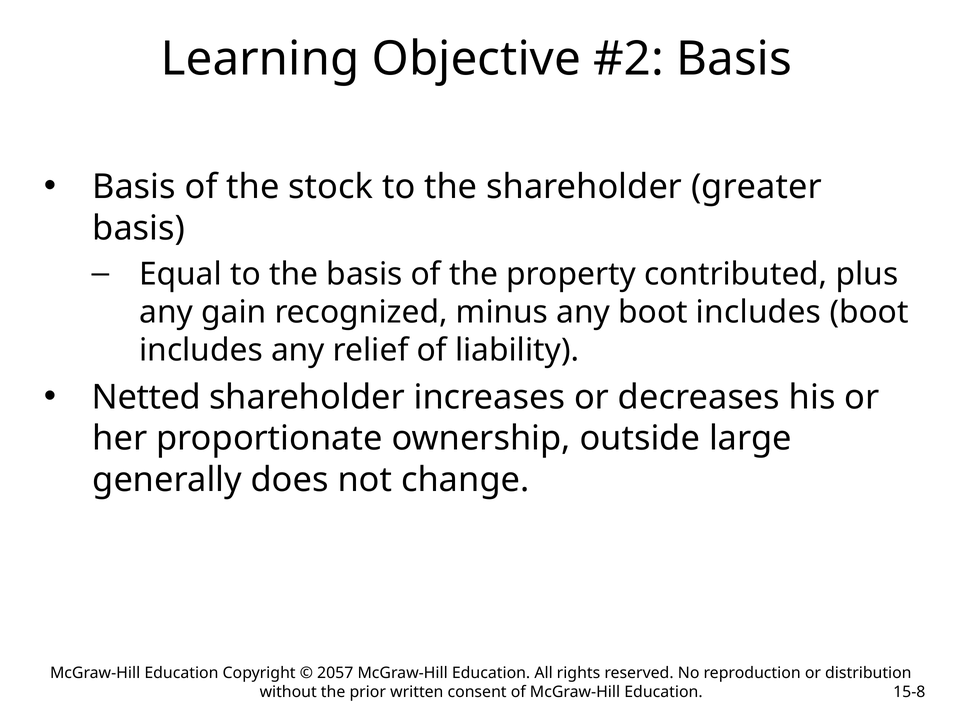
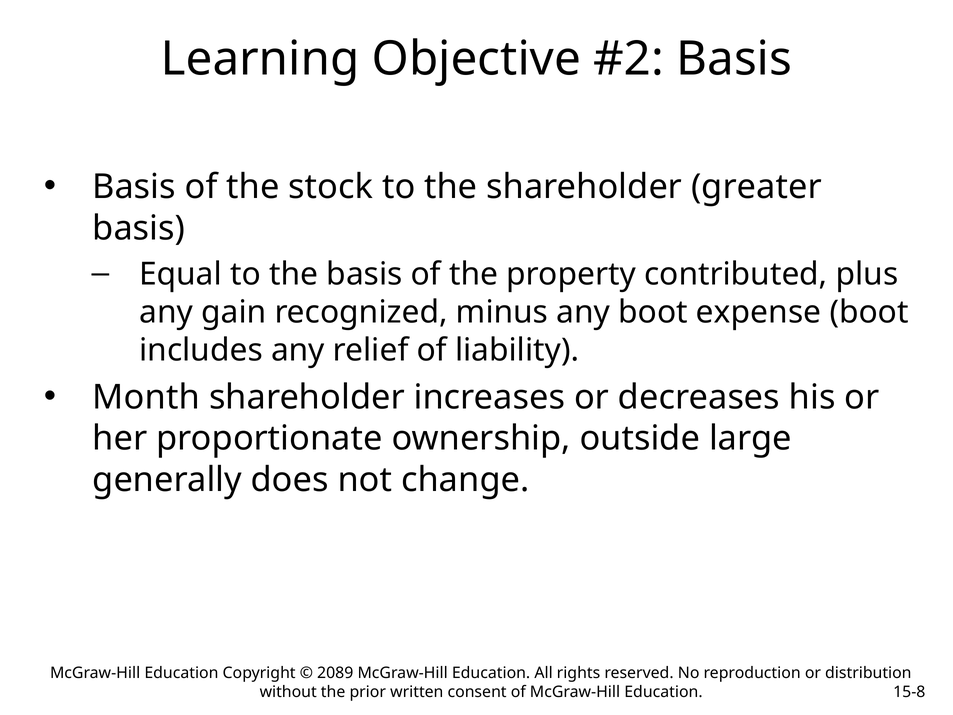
any boot includes: includes -> expense (759, 312)
Netted: Netted -> Month (146, 397)
2057: 2057 -> 2089 (335, 673)
